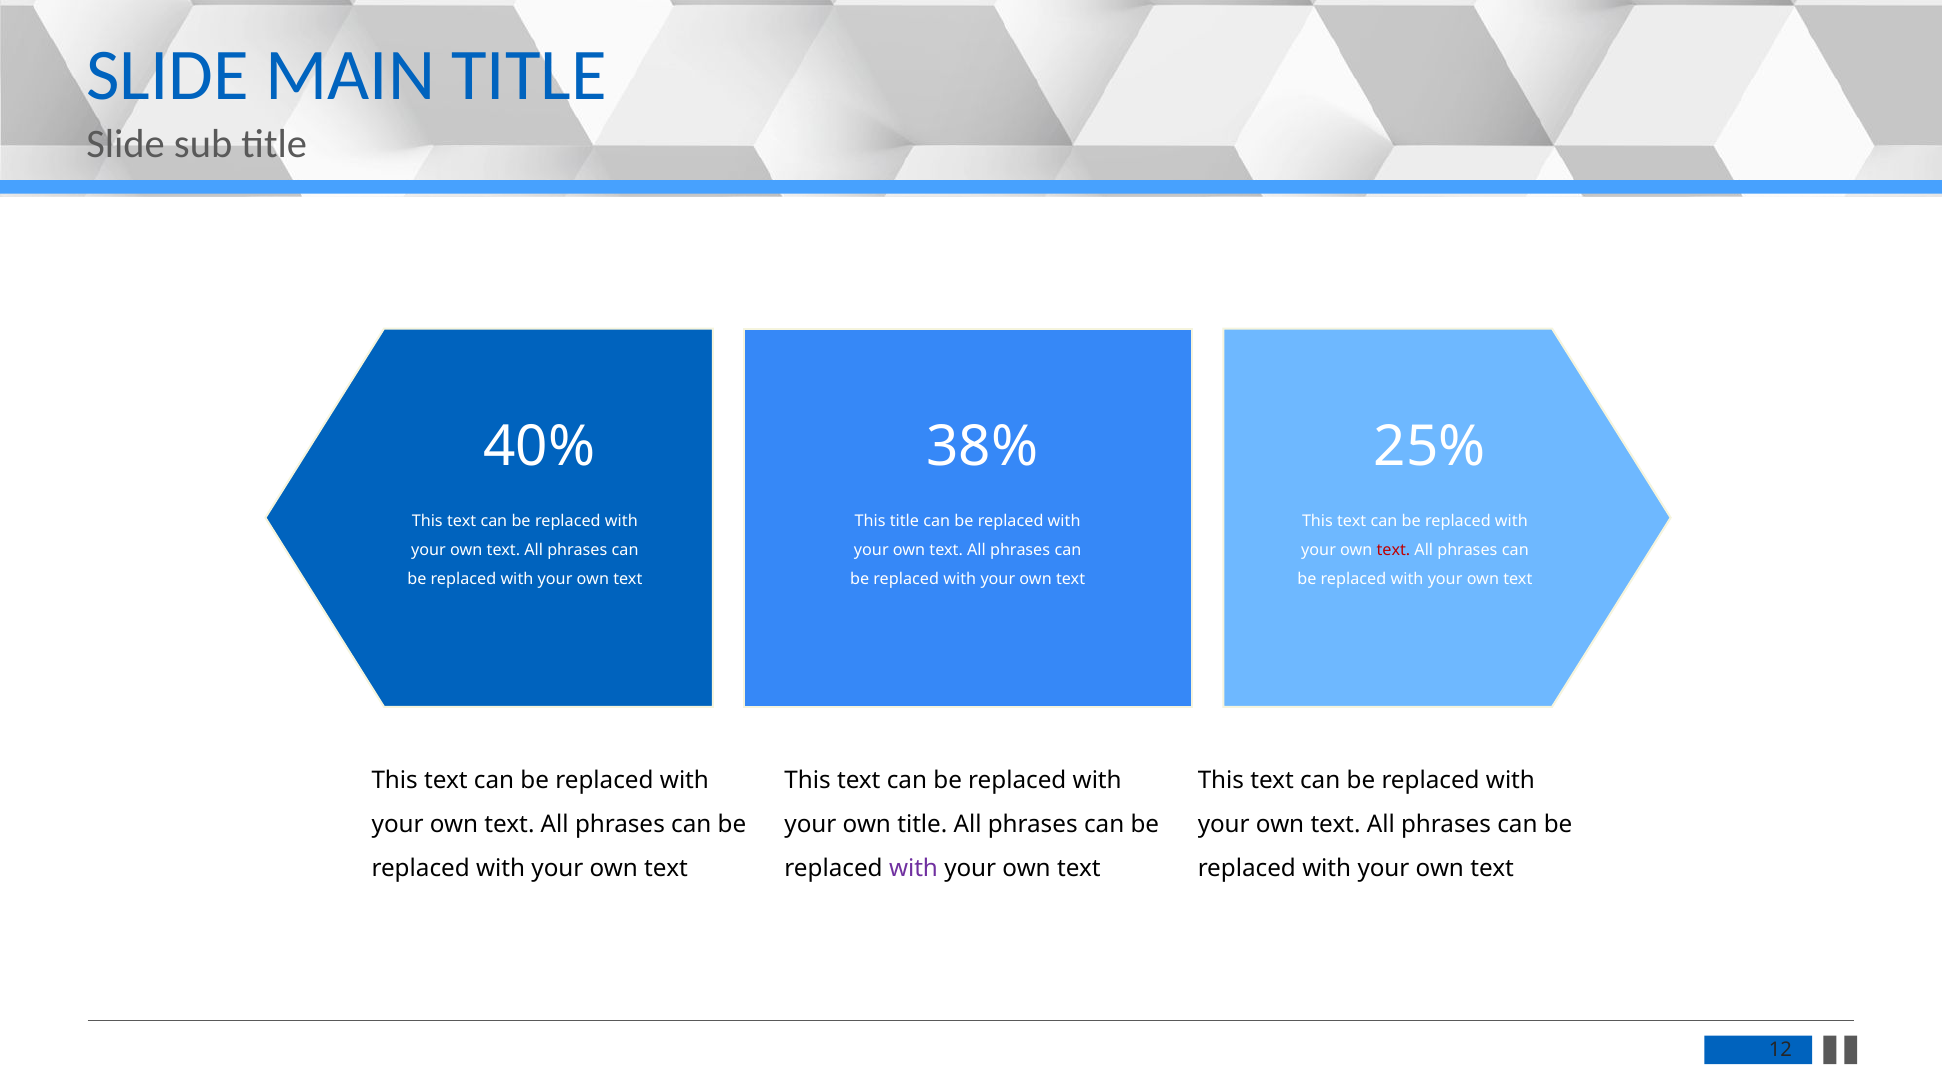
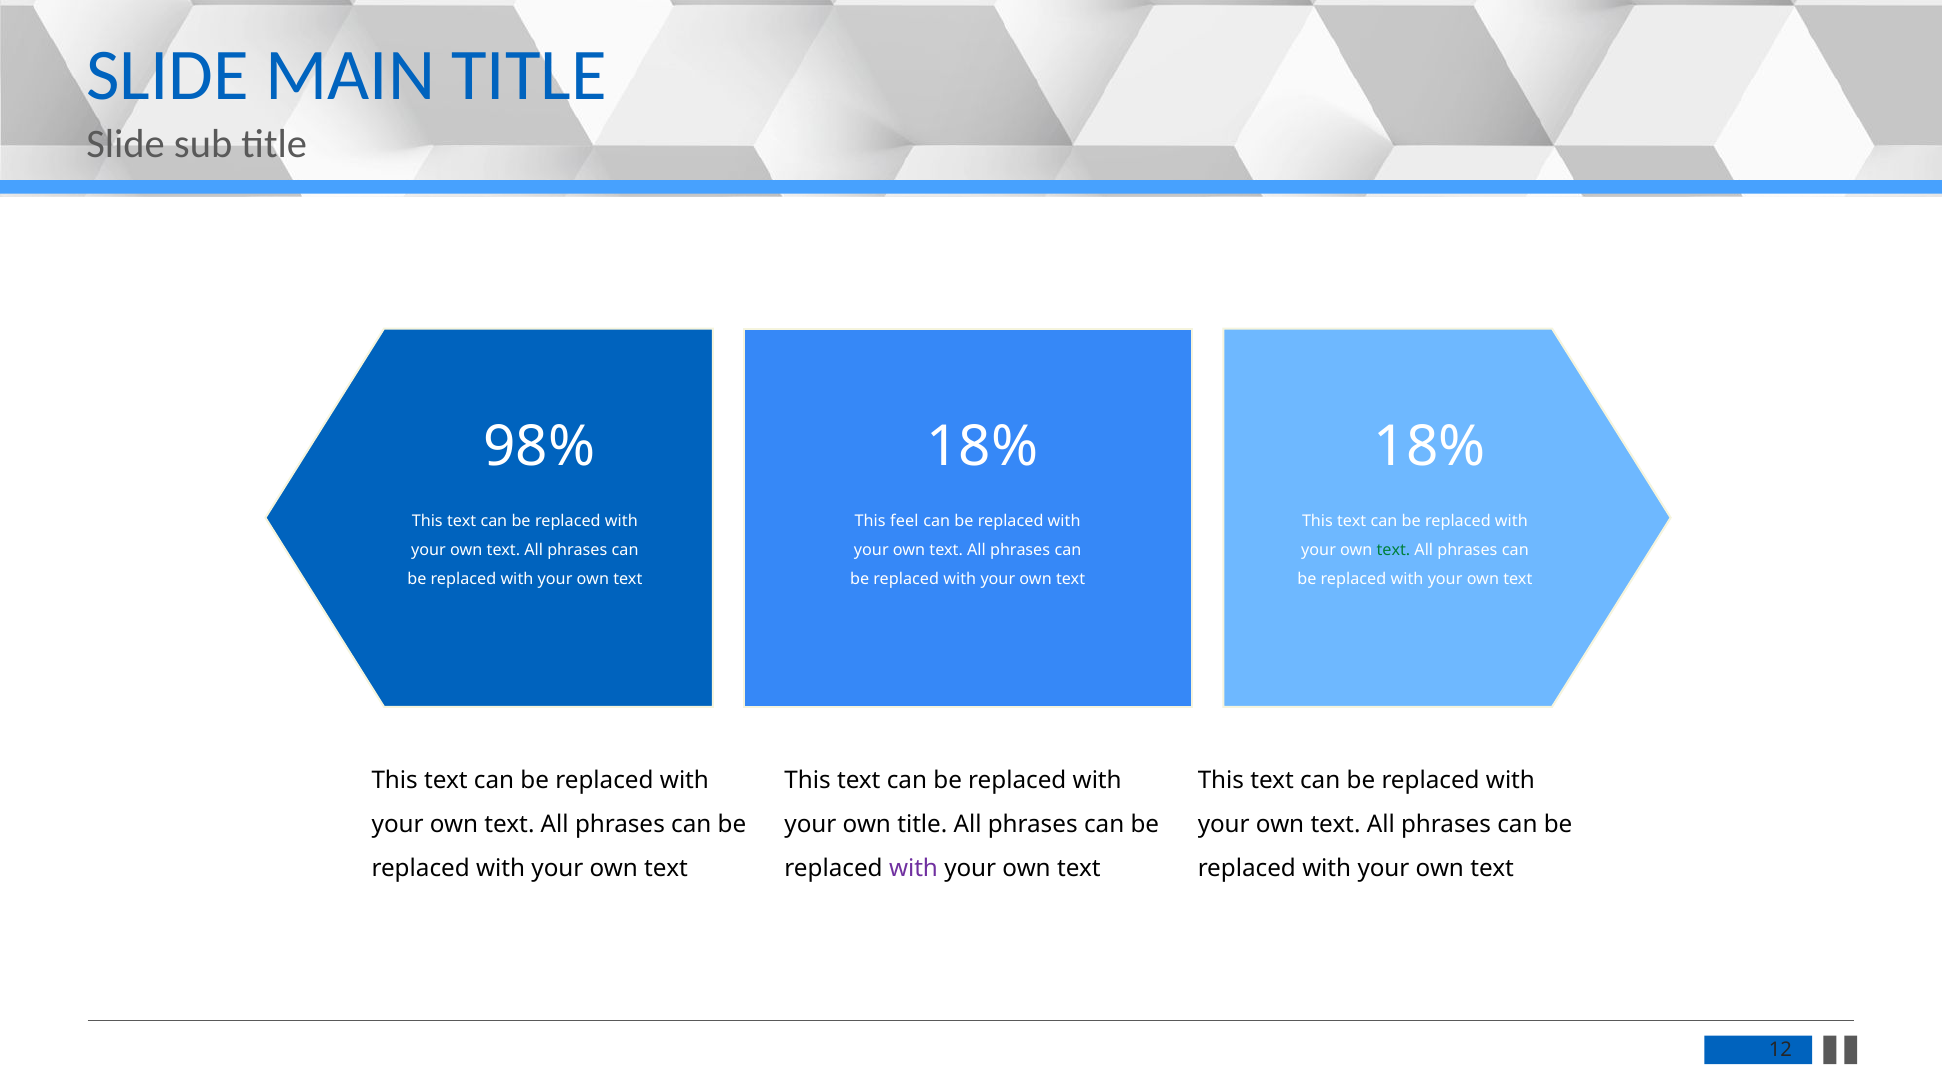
40%: 40% -> 98% (539, 447)
38%: 38% -> 18% (982, 447)
25%: 25% -> 18% (1430, 447)
This title: title -> feel (904, 521)
text colour: red -> green (1393, 550)
